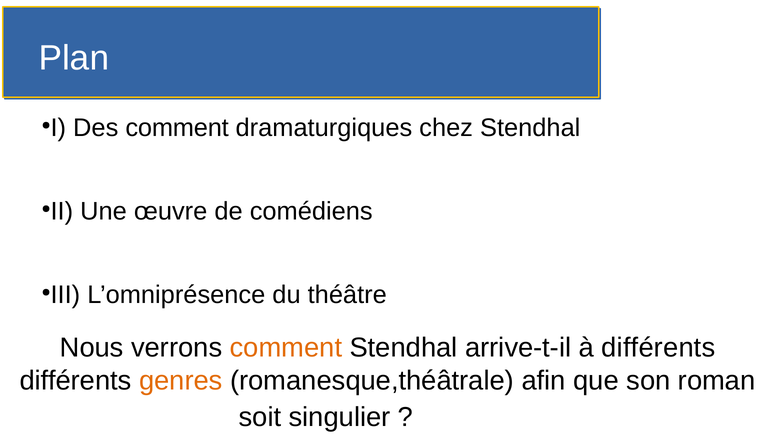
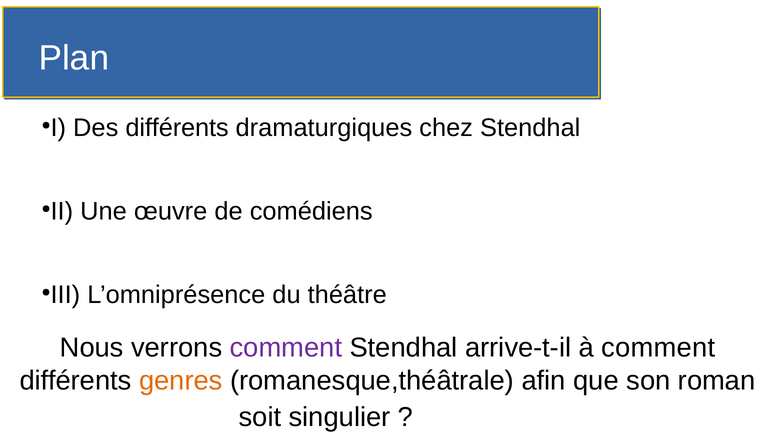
Des comment: comment -> différents (177, 128)
comment colour: orange -> purple (286, 347)
à différents: différents -> comment (658, 347)
